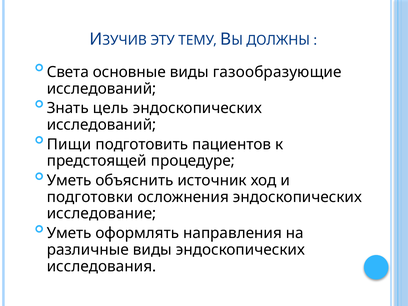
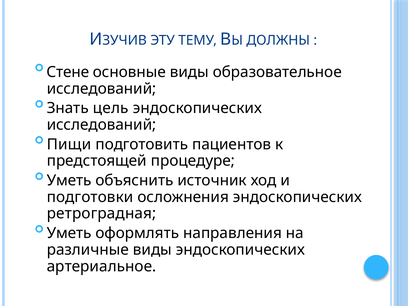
Света: Света -> Стене (68, 72)
газообразующие: газообразующие -> образовательное (277, 72)
исследование: исследование -> ретроградная (102, 214)
исследования: исследования -> артериальное (102, 266)
